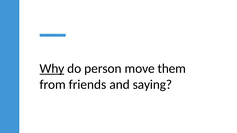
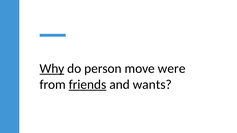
them: them -> were (172, 69)
friends underline: none -> present (88, 85)
saying: saying -> wants (152, 85)
